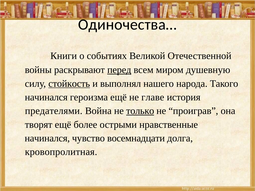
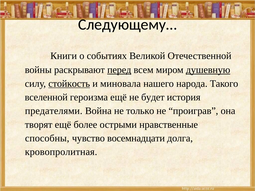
Одиночества…: Одиночества… -> Следующему… (127, 25)
душевную underline: none -> present (208, 70)
выполнял: выполнял -> миновала (121, 84)
начинался: начинался -> вселенной (46, 97)
главе: главе -> будет (153, 97)
только underline: present -> none (140, 111)
начинался: начинался -> способны (47, 138)
